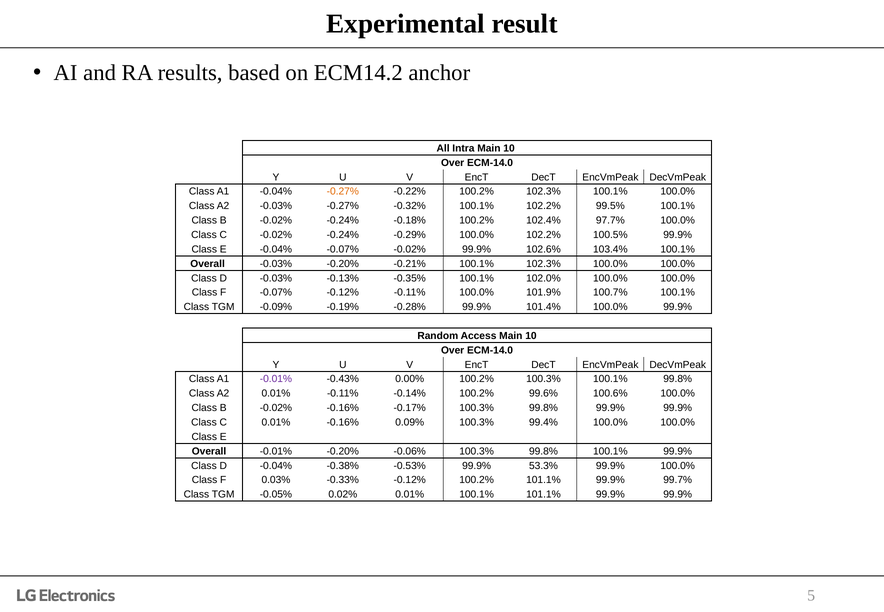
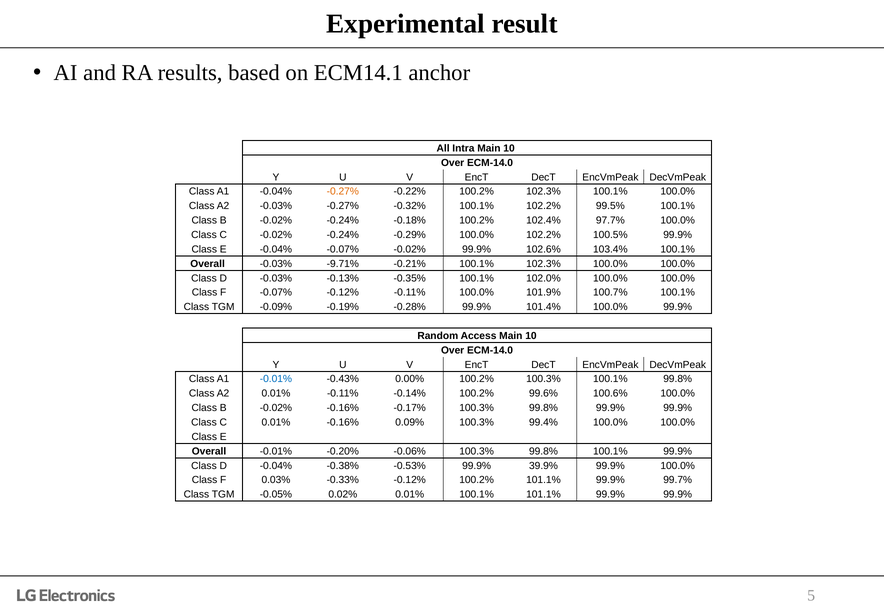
ECM14.2: ECM14.2 -> ECM14.1 (358, 73)
-0.03% -0.20%: -0.20% -> -9.71% (343, 264)
-0.01% colour: purple -> blue (276, 379)
53.3%: 53.3% -> 39.9% (543, 466)
